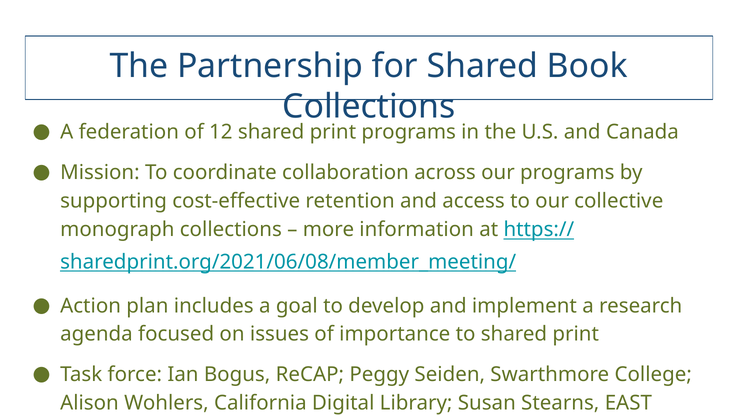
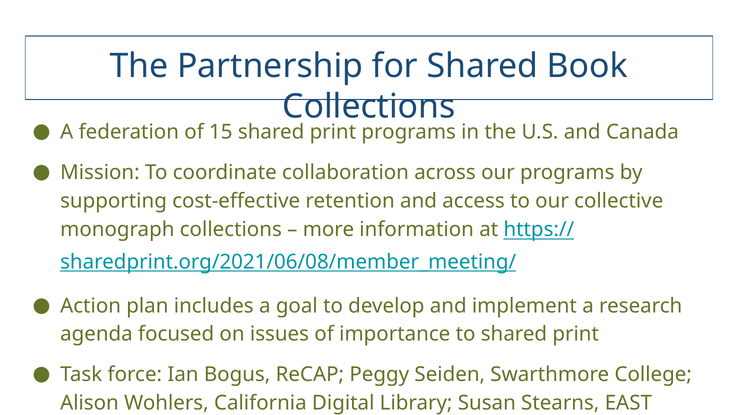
12: 12 -> 15 (221, 132)
